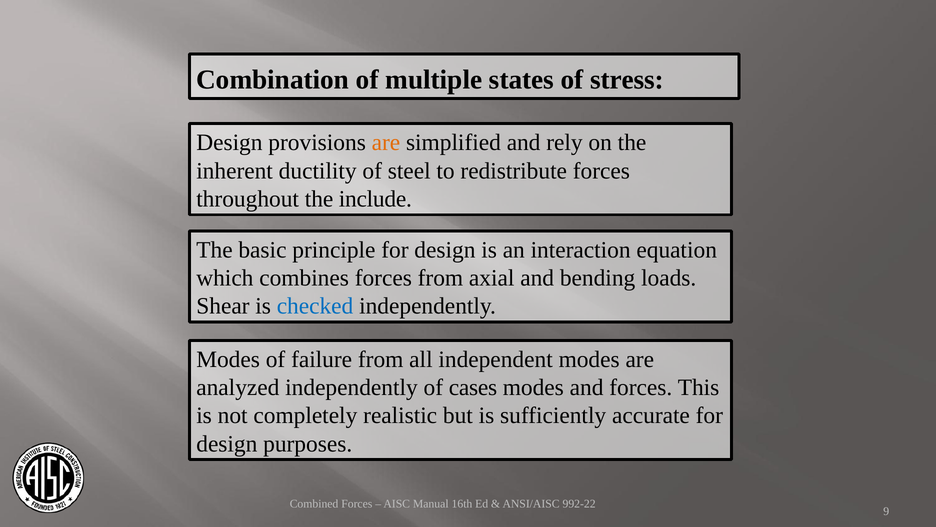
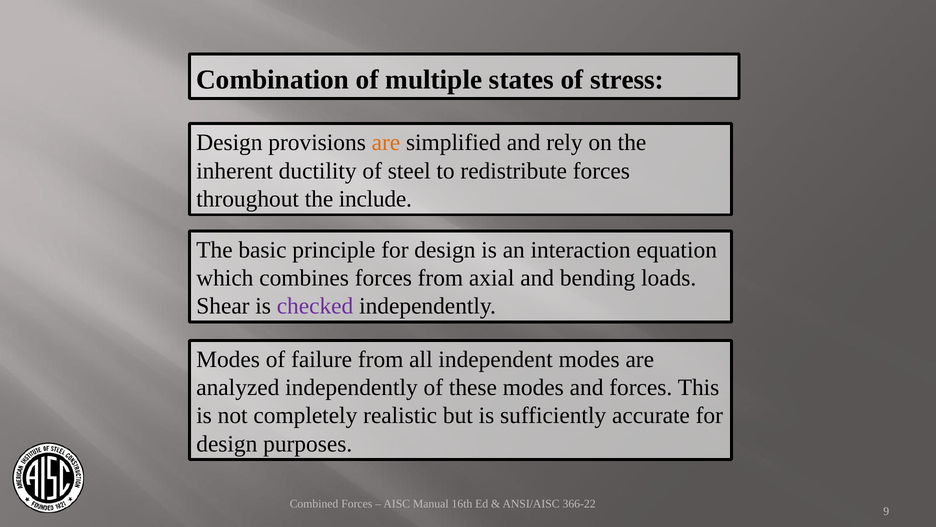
checked colour: blue -> purple (315, 306)
cases: cases -> these (473, 387)
992-22: 992-22 -> 366-22 (579, 503)
